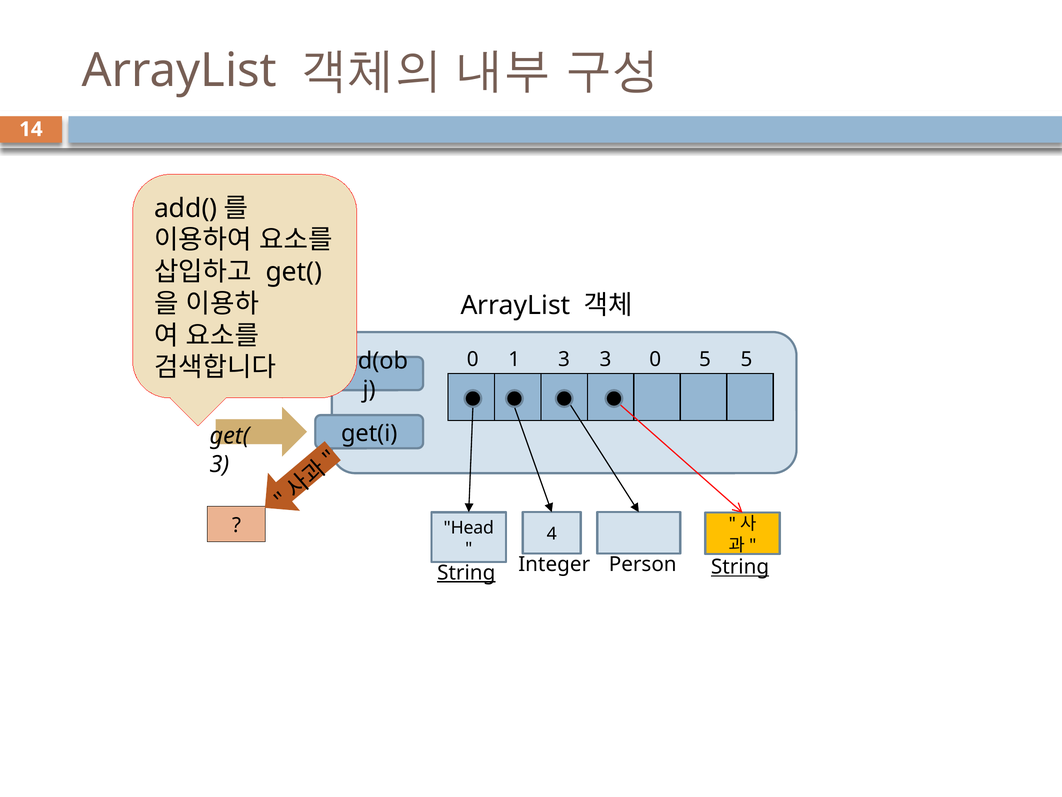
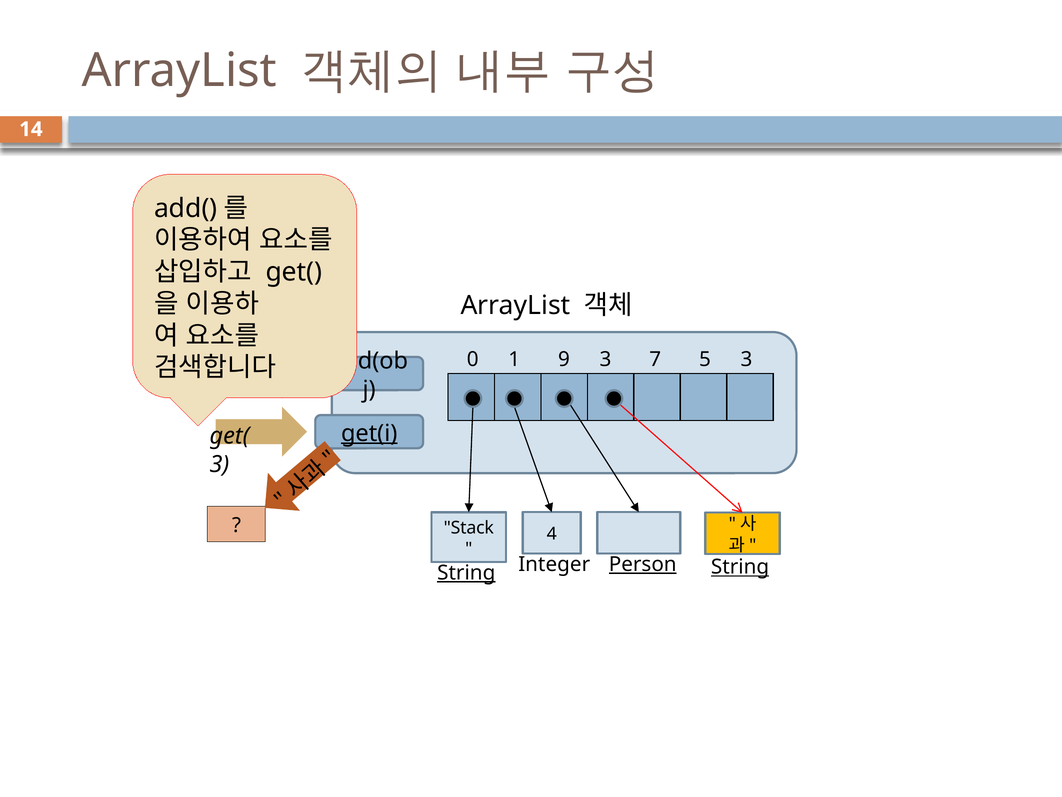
1 3: 3 -> 9 (564, 359)
0: 0 -> 7 (655, 359)
5 5: 5 -> 3 (747, 359)
get(i underline: none -> present (369, 433)
Head: Head -> Stack (469, 527)
Person underline: none -> present (643, 564)
